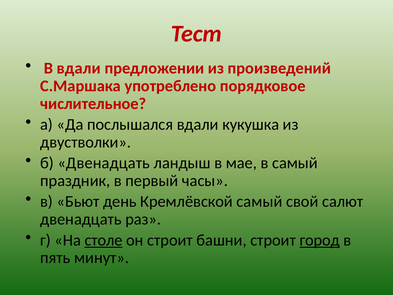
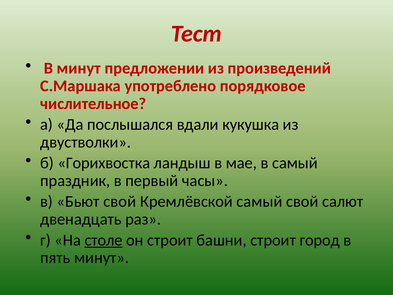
В вдали: вдали -> минут (79, 68)
б Двенадцать: Двенадцать -> Горихвостка (104, 163)
Бьют день: день -> свой (120, 201)
город underline: present -> none (320, 240)
